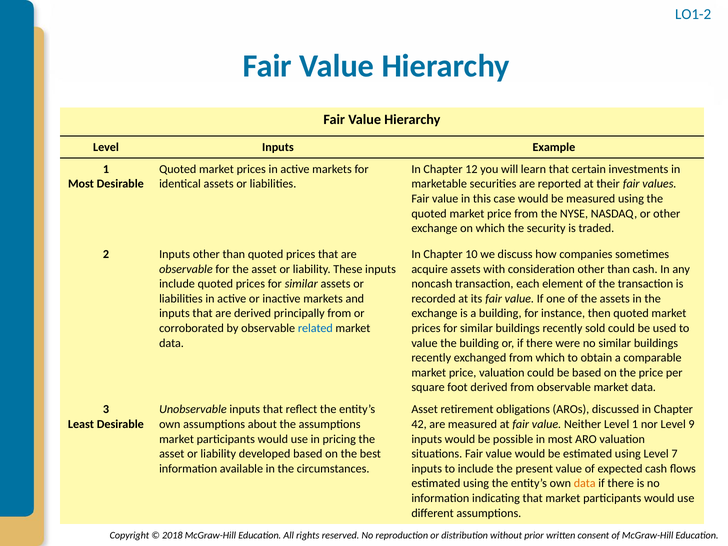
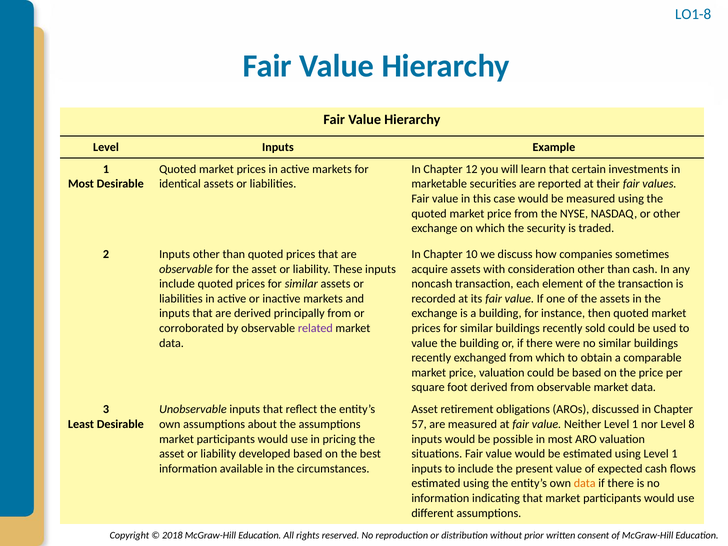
LO1-2: LO1-2 -> LO1-8 (693, 14)
related colour: blue -> purple (315, 328)
42: 42 -> 57 (419, 424)
9: 9 -> 8 (692, 424)
using Level 7: 7 -> 1 (675, 454)
